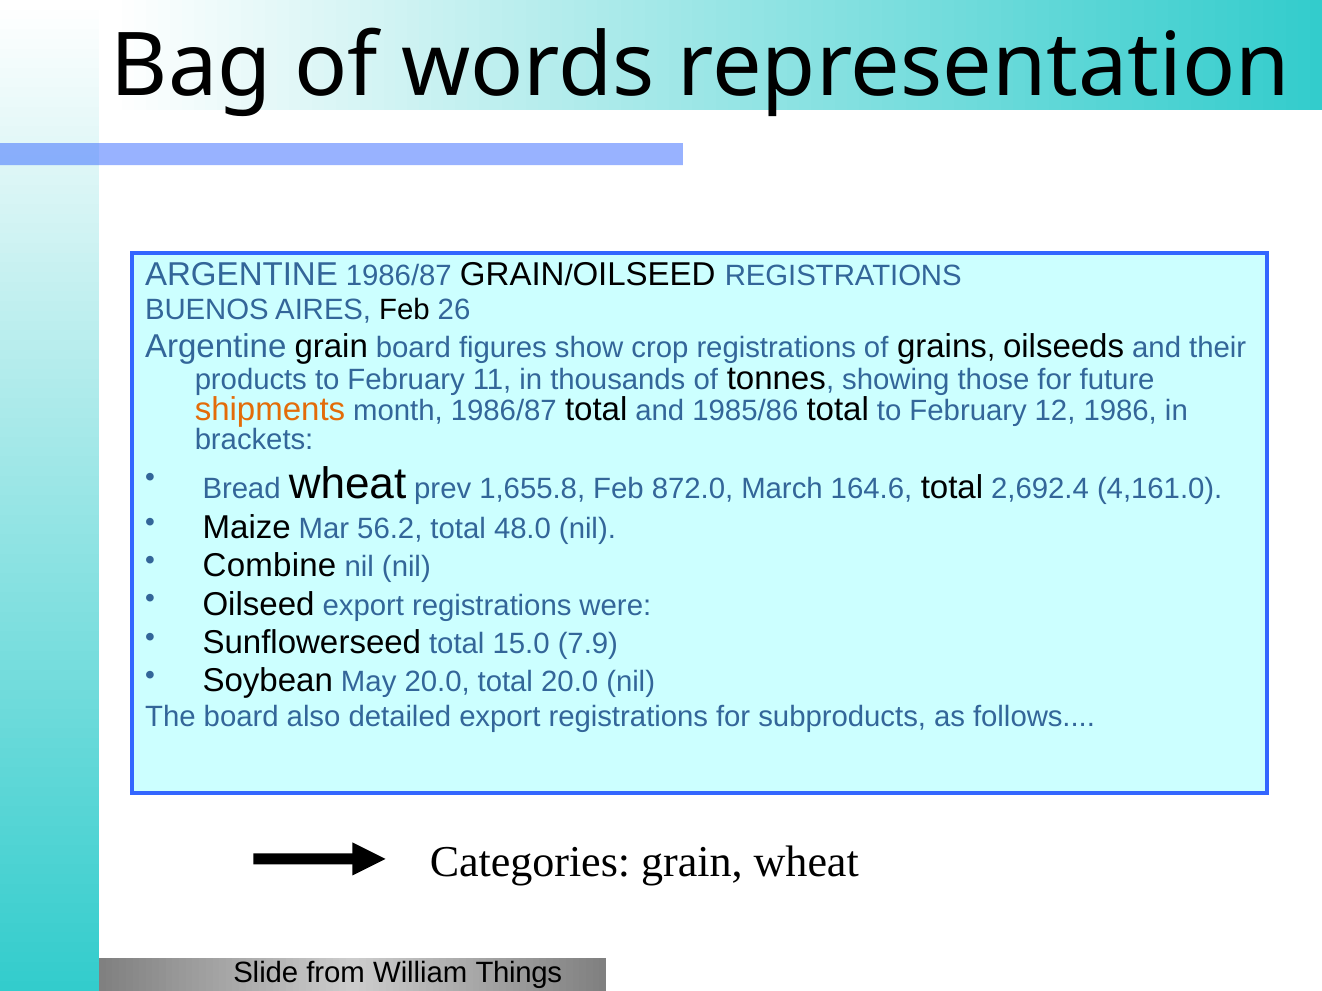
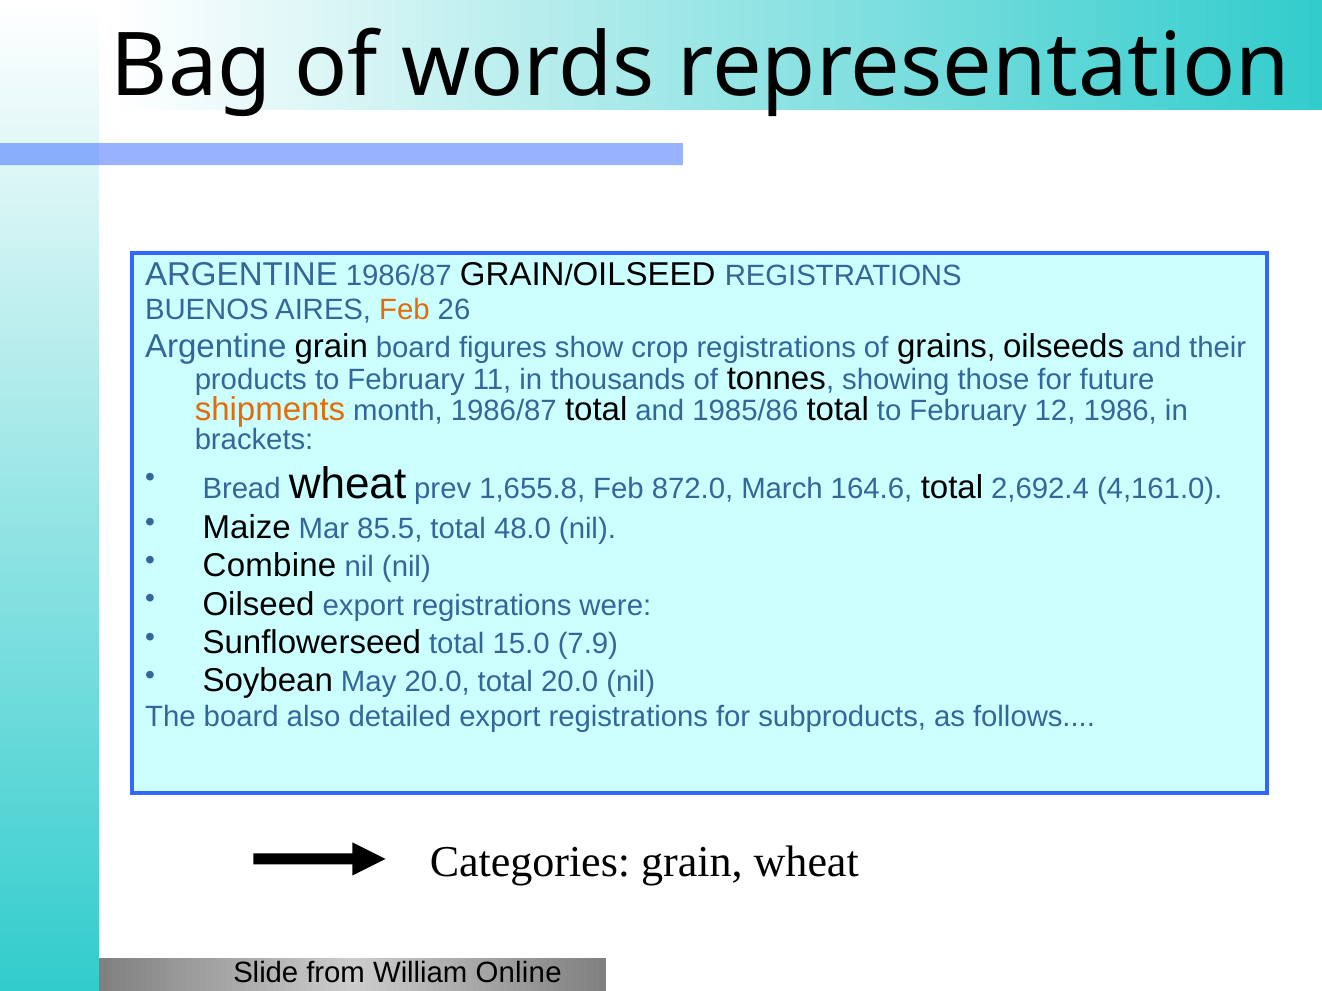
Feb colour: black -> orange (404, 310)
56.2: 56.2 -> 85.5 (390, 529)
Things: Things -> Online (519, 974)
